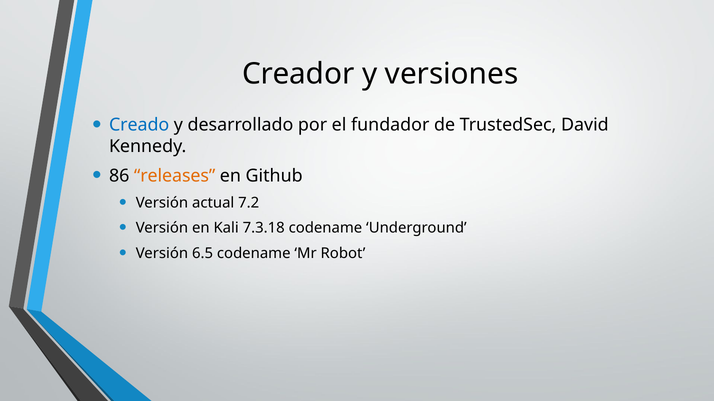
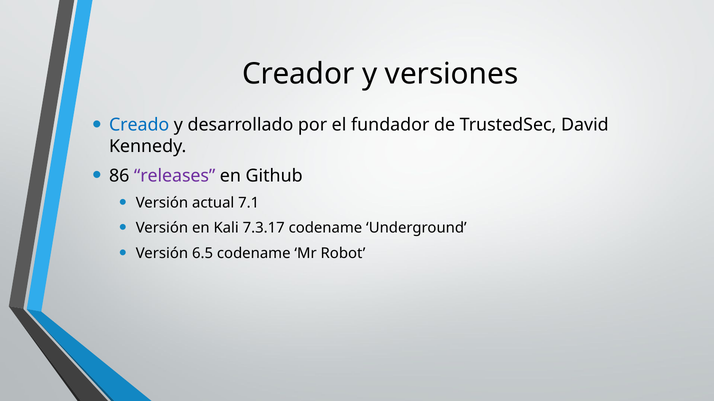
releases colour: orange -> purple (175, 176)
7.2: 7.2 -> 7.1 (249, 203)
7.3.18: 7.3.18 -> 7.3.17 (264, 228)
